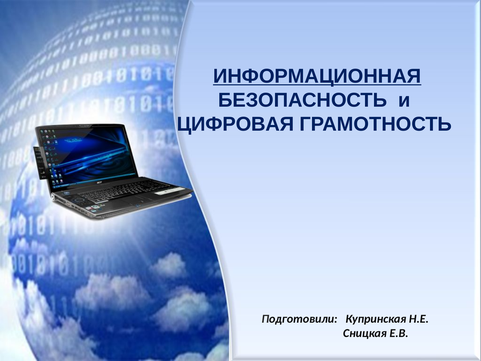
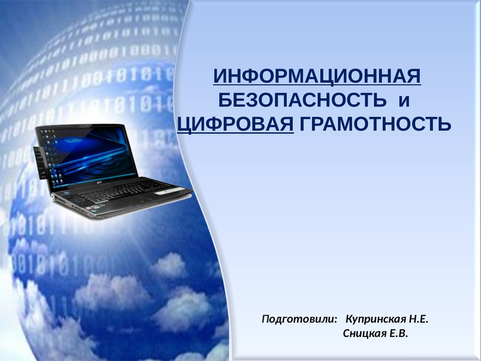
ЦИФРОВАЯ underline: none -> present (235, 124)
